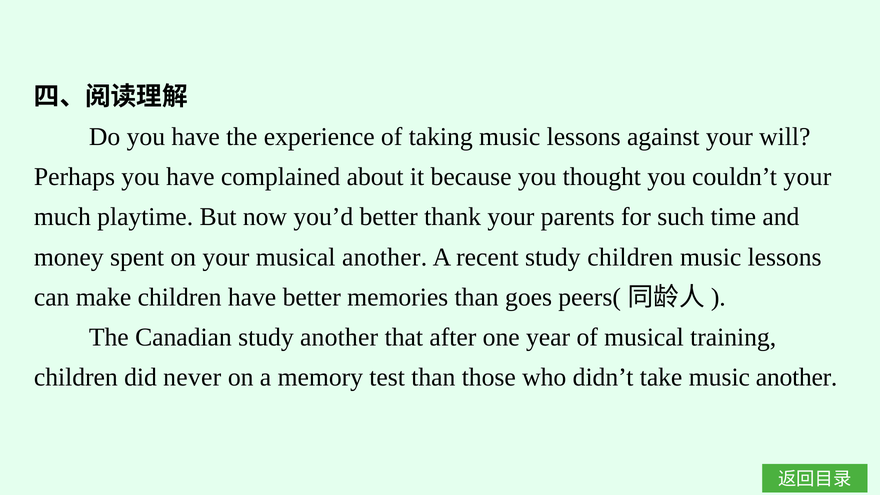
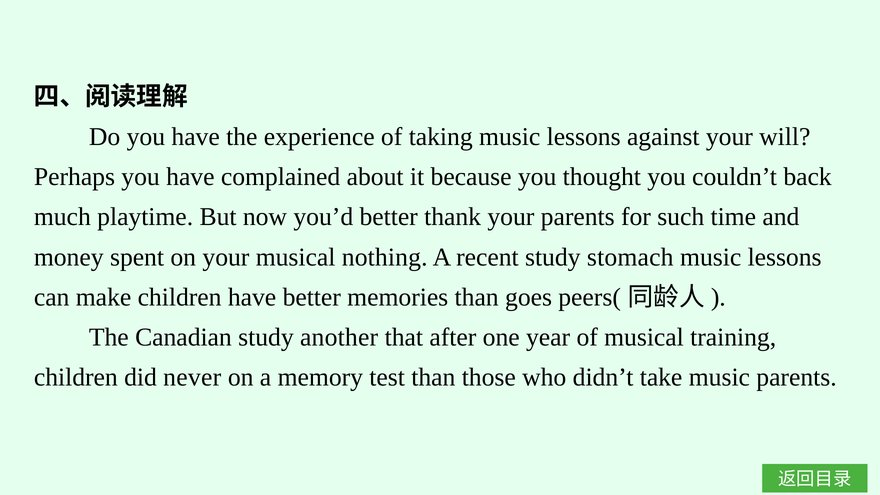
couldn’t your: your -> back (808, 177)
musical another: another -> nothing (385, 257)
study children: children -> stomach (630, 257)
music another: another -> parents (797, 377)
